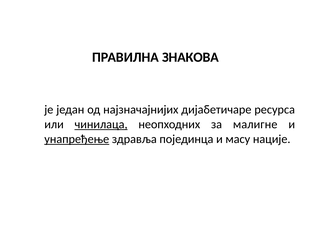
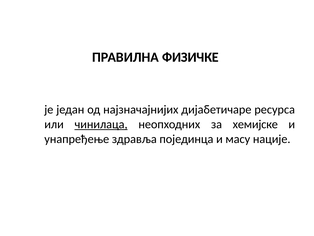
ЗНАКОВА: ЗНАКОВА -> ФИЗИЧКЕ (190, 57)
малигне: малигне -> хемијске (255, 124)
унапређење underline: present -> none (77, 139)
